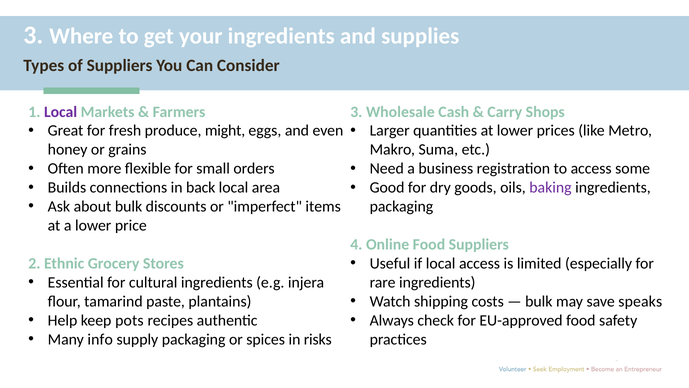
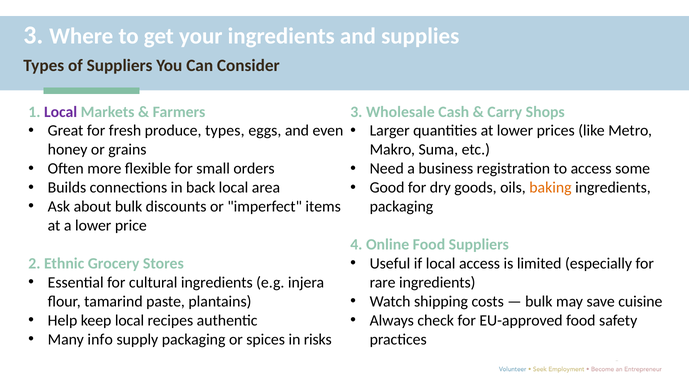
produce might: might -> types (225, 131)
baking colour: purple -> orange (550, 187)
speaks: speaks -> cuisine (640, 301)
keep pots: pots -> local (130, 320)
